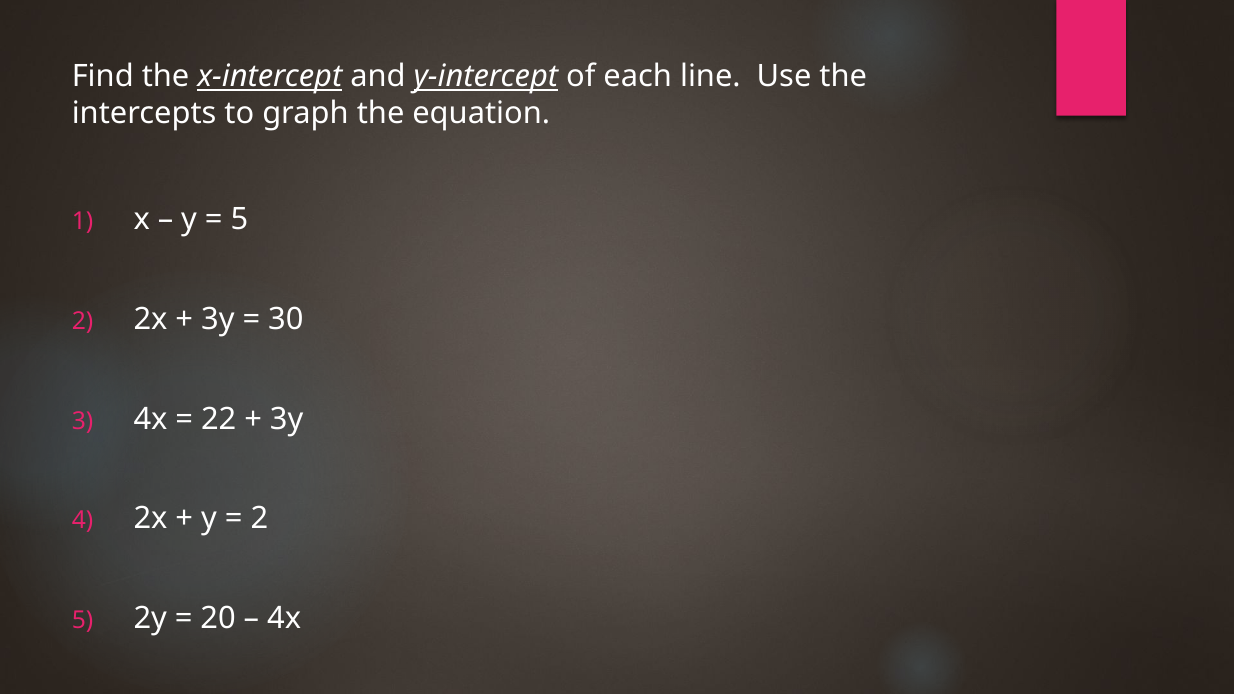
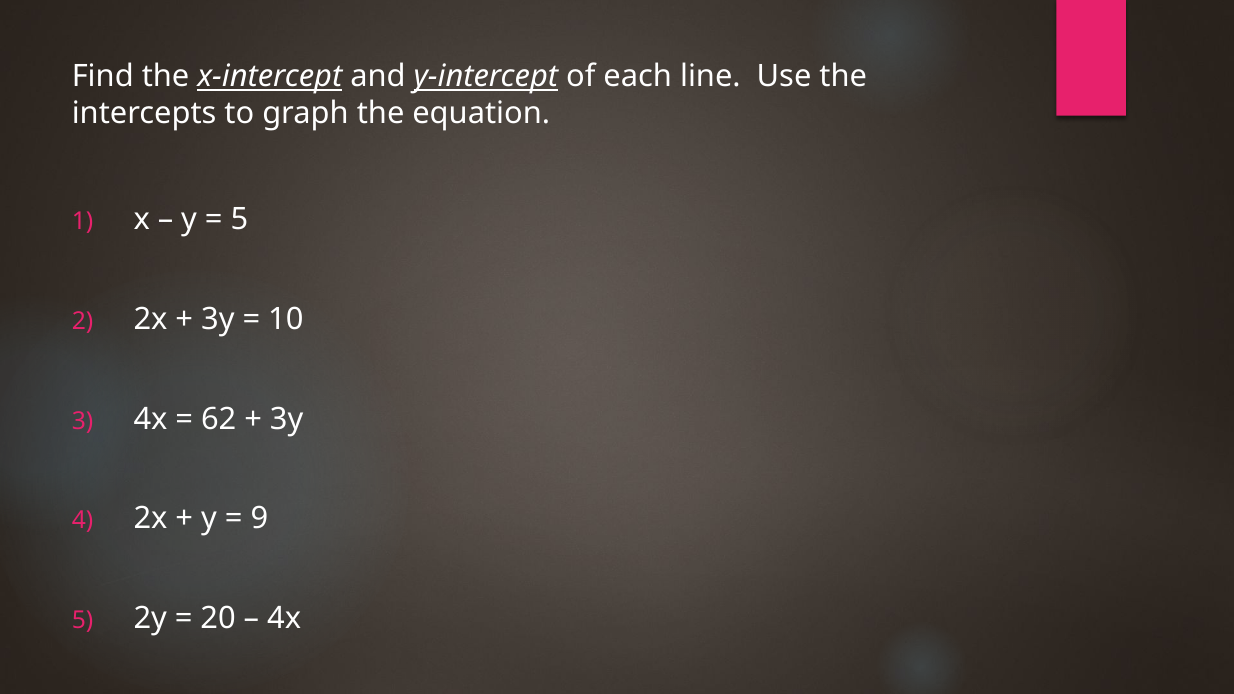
30: 30 -> 10 (286, 319)
22: 22 -> 62 (219, 419)
2: 2 -> 9 (259, 519)
